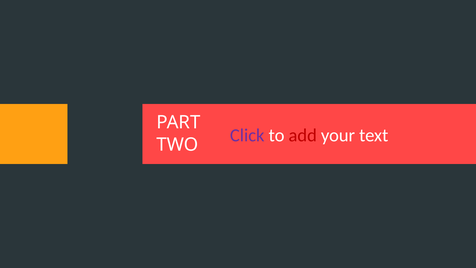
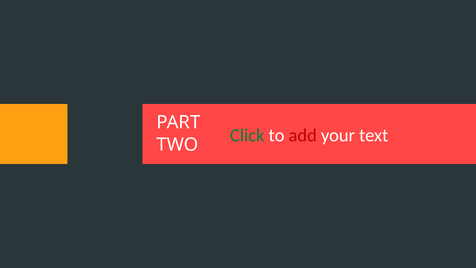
Click colour: purple -> green (247, 135)
